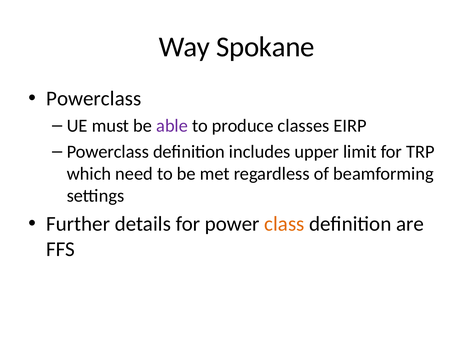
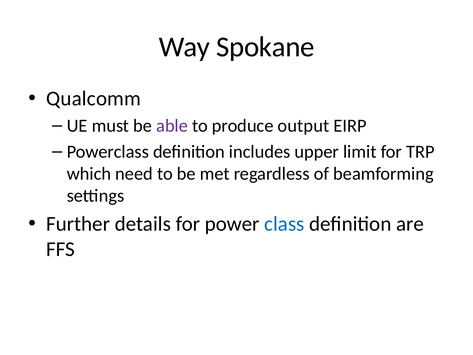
Powerclass: Powerclass -> Qualcomm (94, 99)
classes: classes -> output (304, 126)
class colour: orange -> blue (284, 224)
